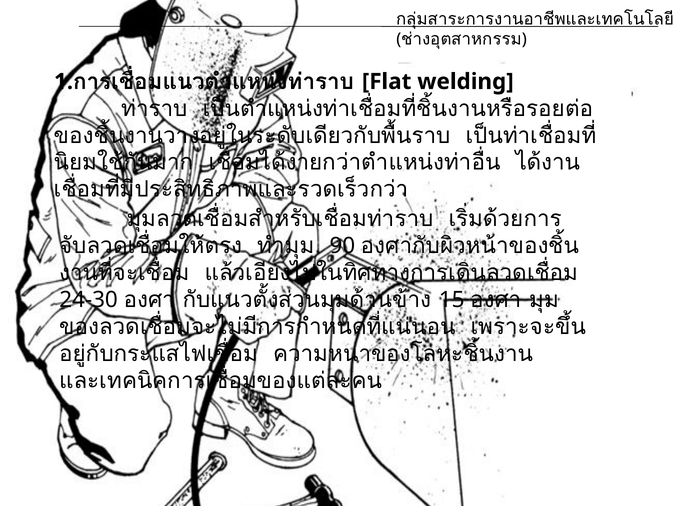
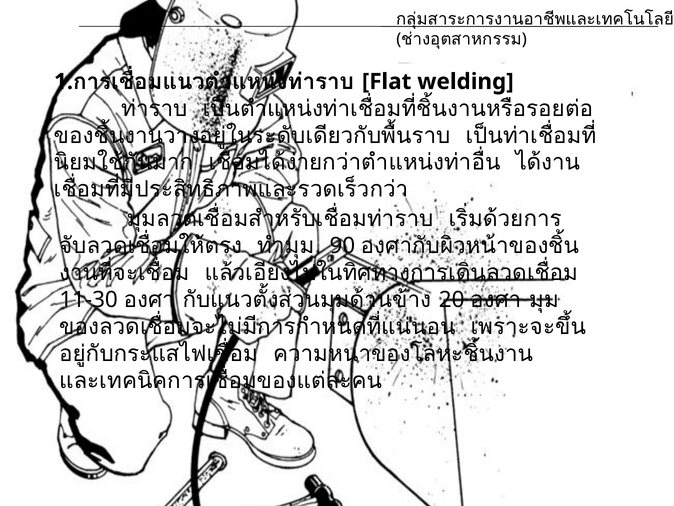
24-30: 24-30 -> 11-30 (89, 299)
15: 15 -> 20 (452, 299)
